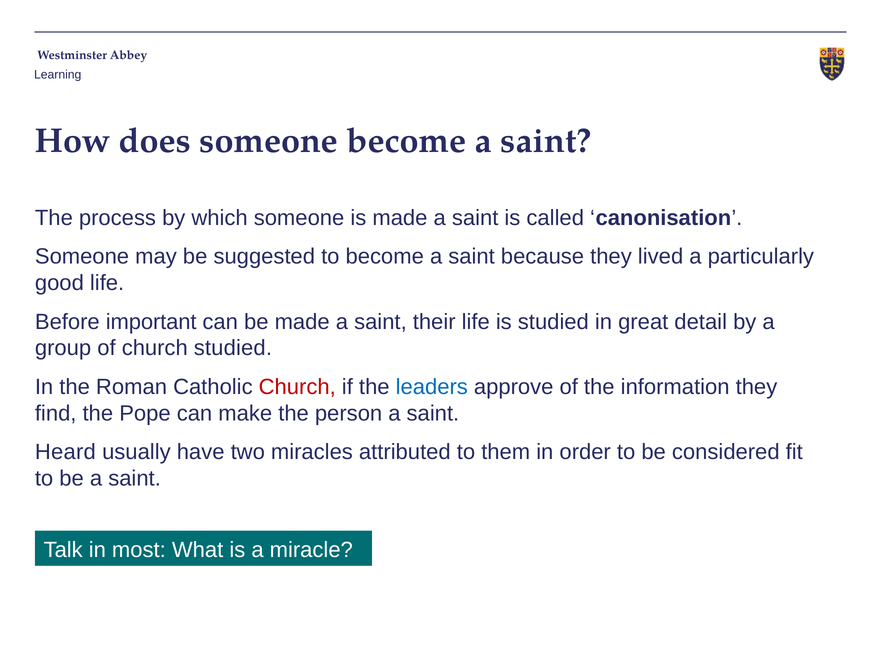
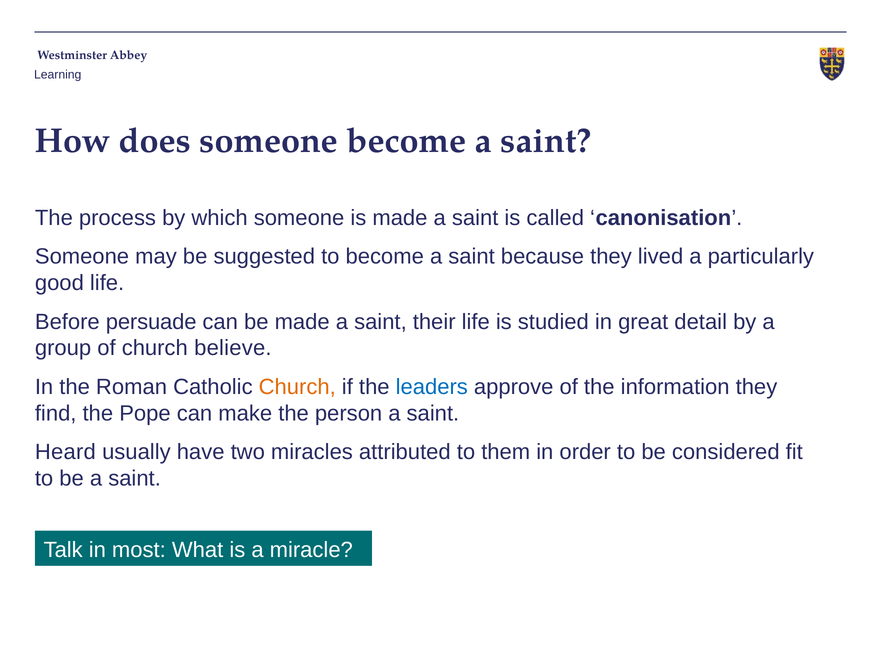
important: important -> persuade (151, 322)
church studied: studied -> believe (233, 348)
Church colour: red -> orange (297, 387)
